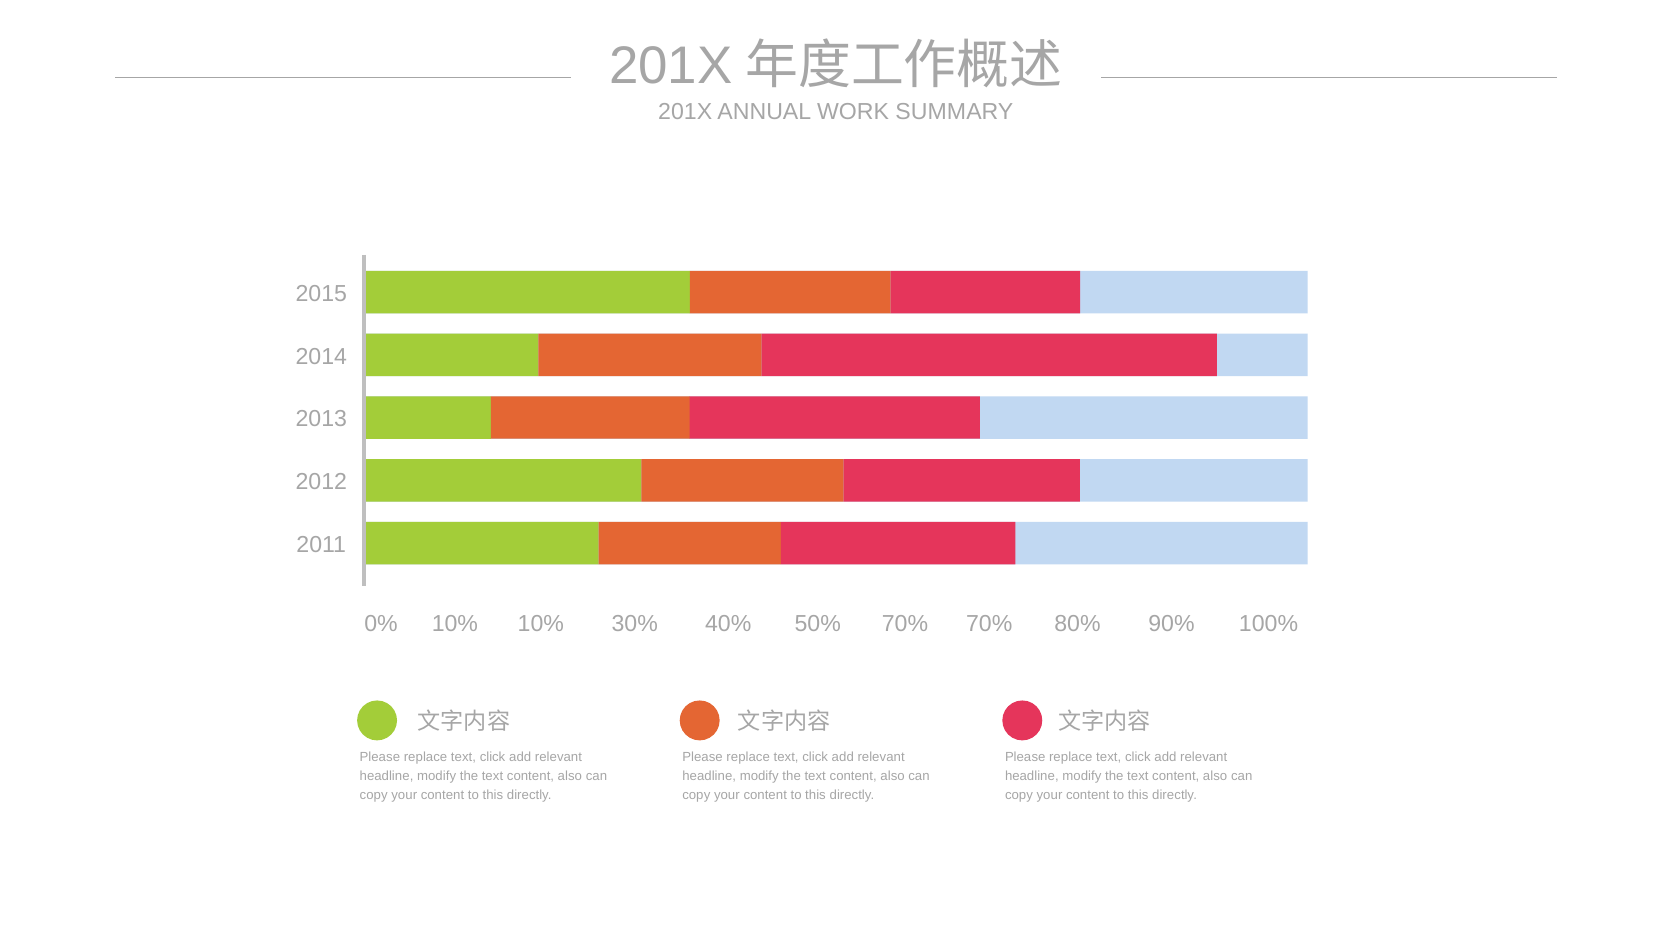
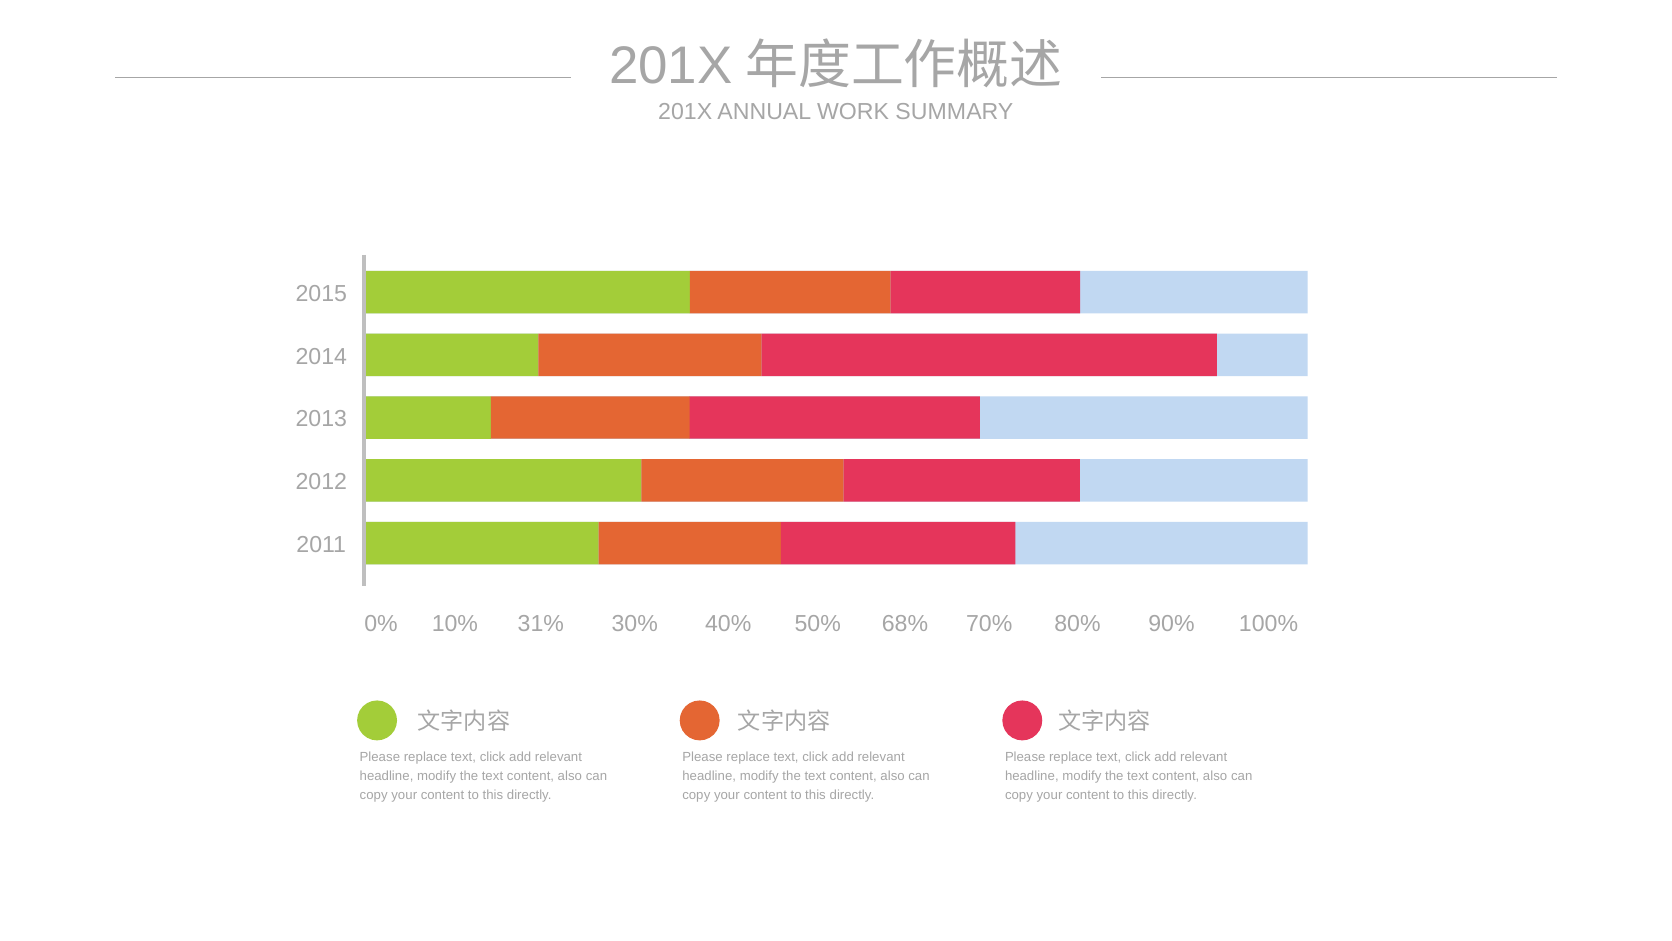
10%: 10% -> 31% (541, 623)
50% 70%: 70% -> 68% (905, 623)
